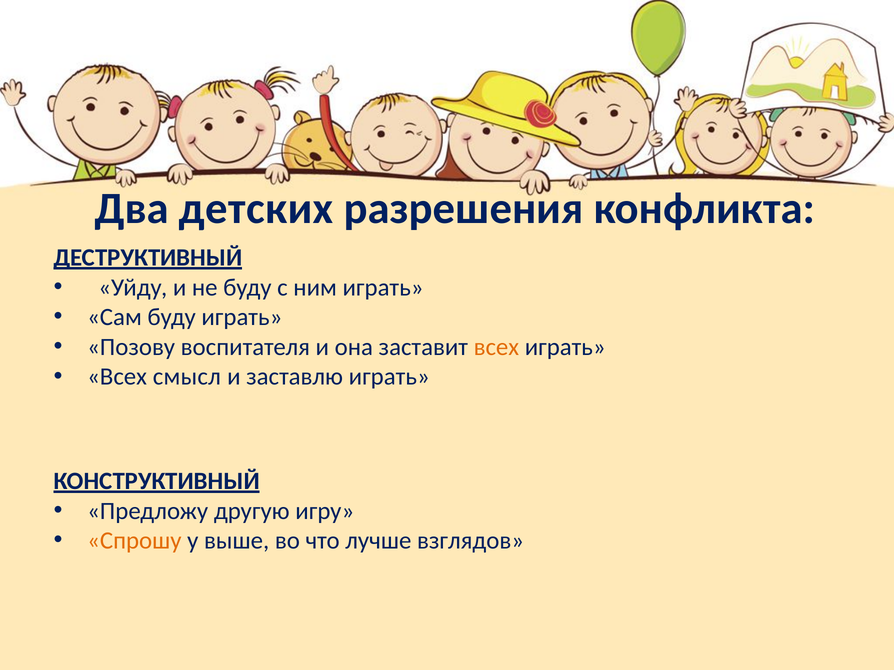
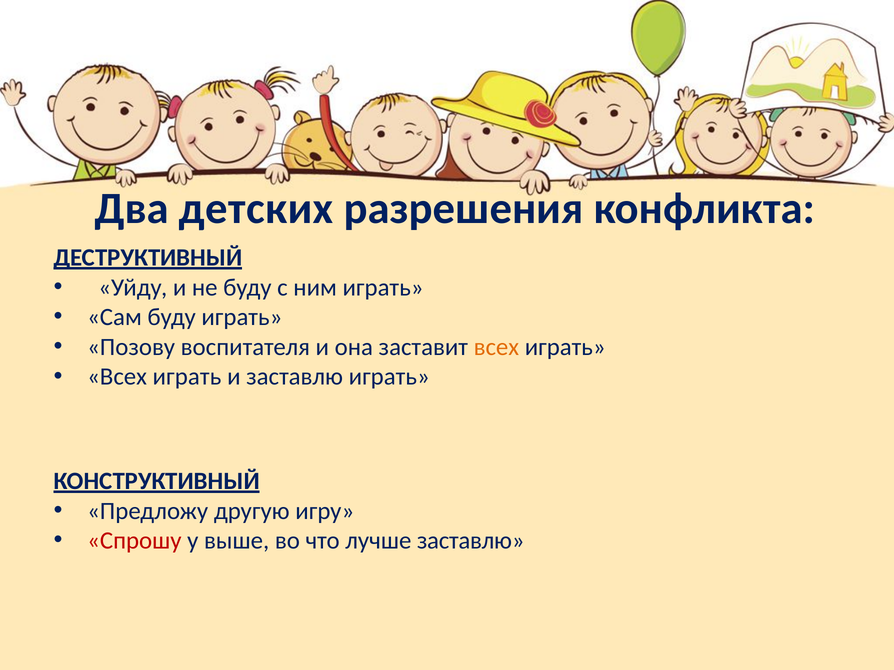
смысл: смысл -> играть (187, 377)
Спрошу colour: orange -> red (134, 541)
лучше взглядов: взглядов -> заставлю (471, 541)
